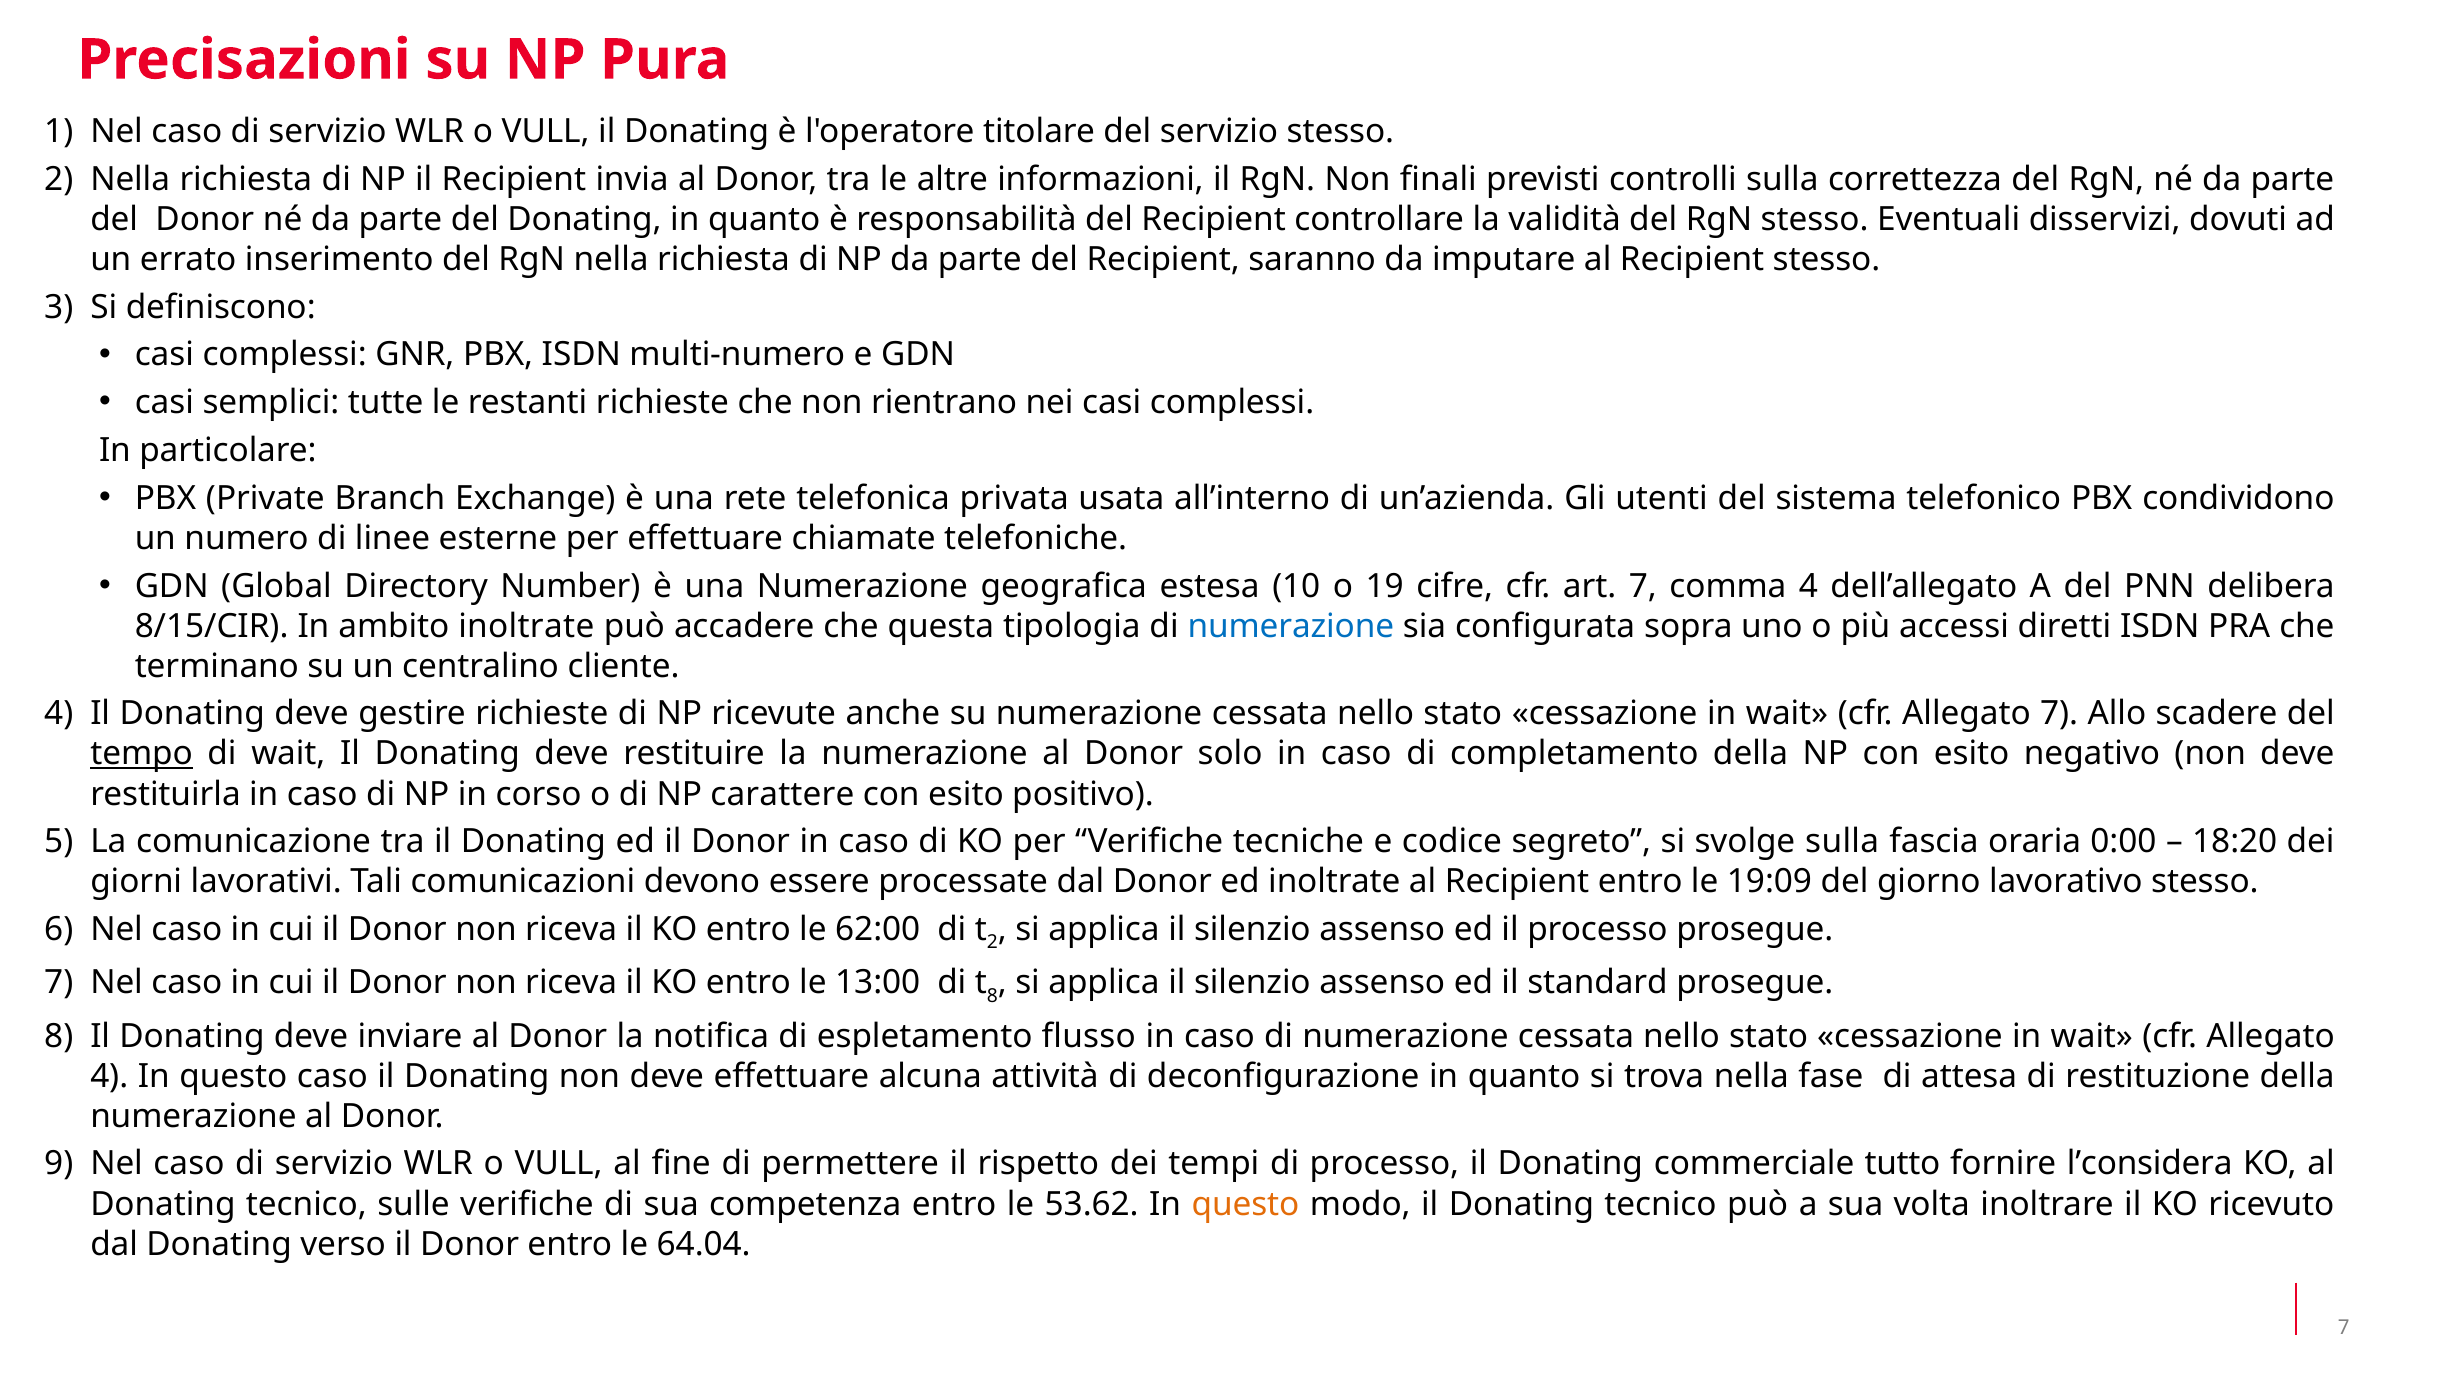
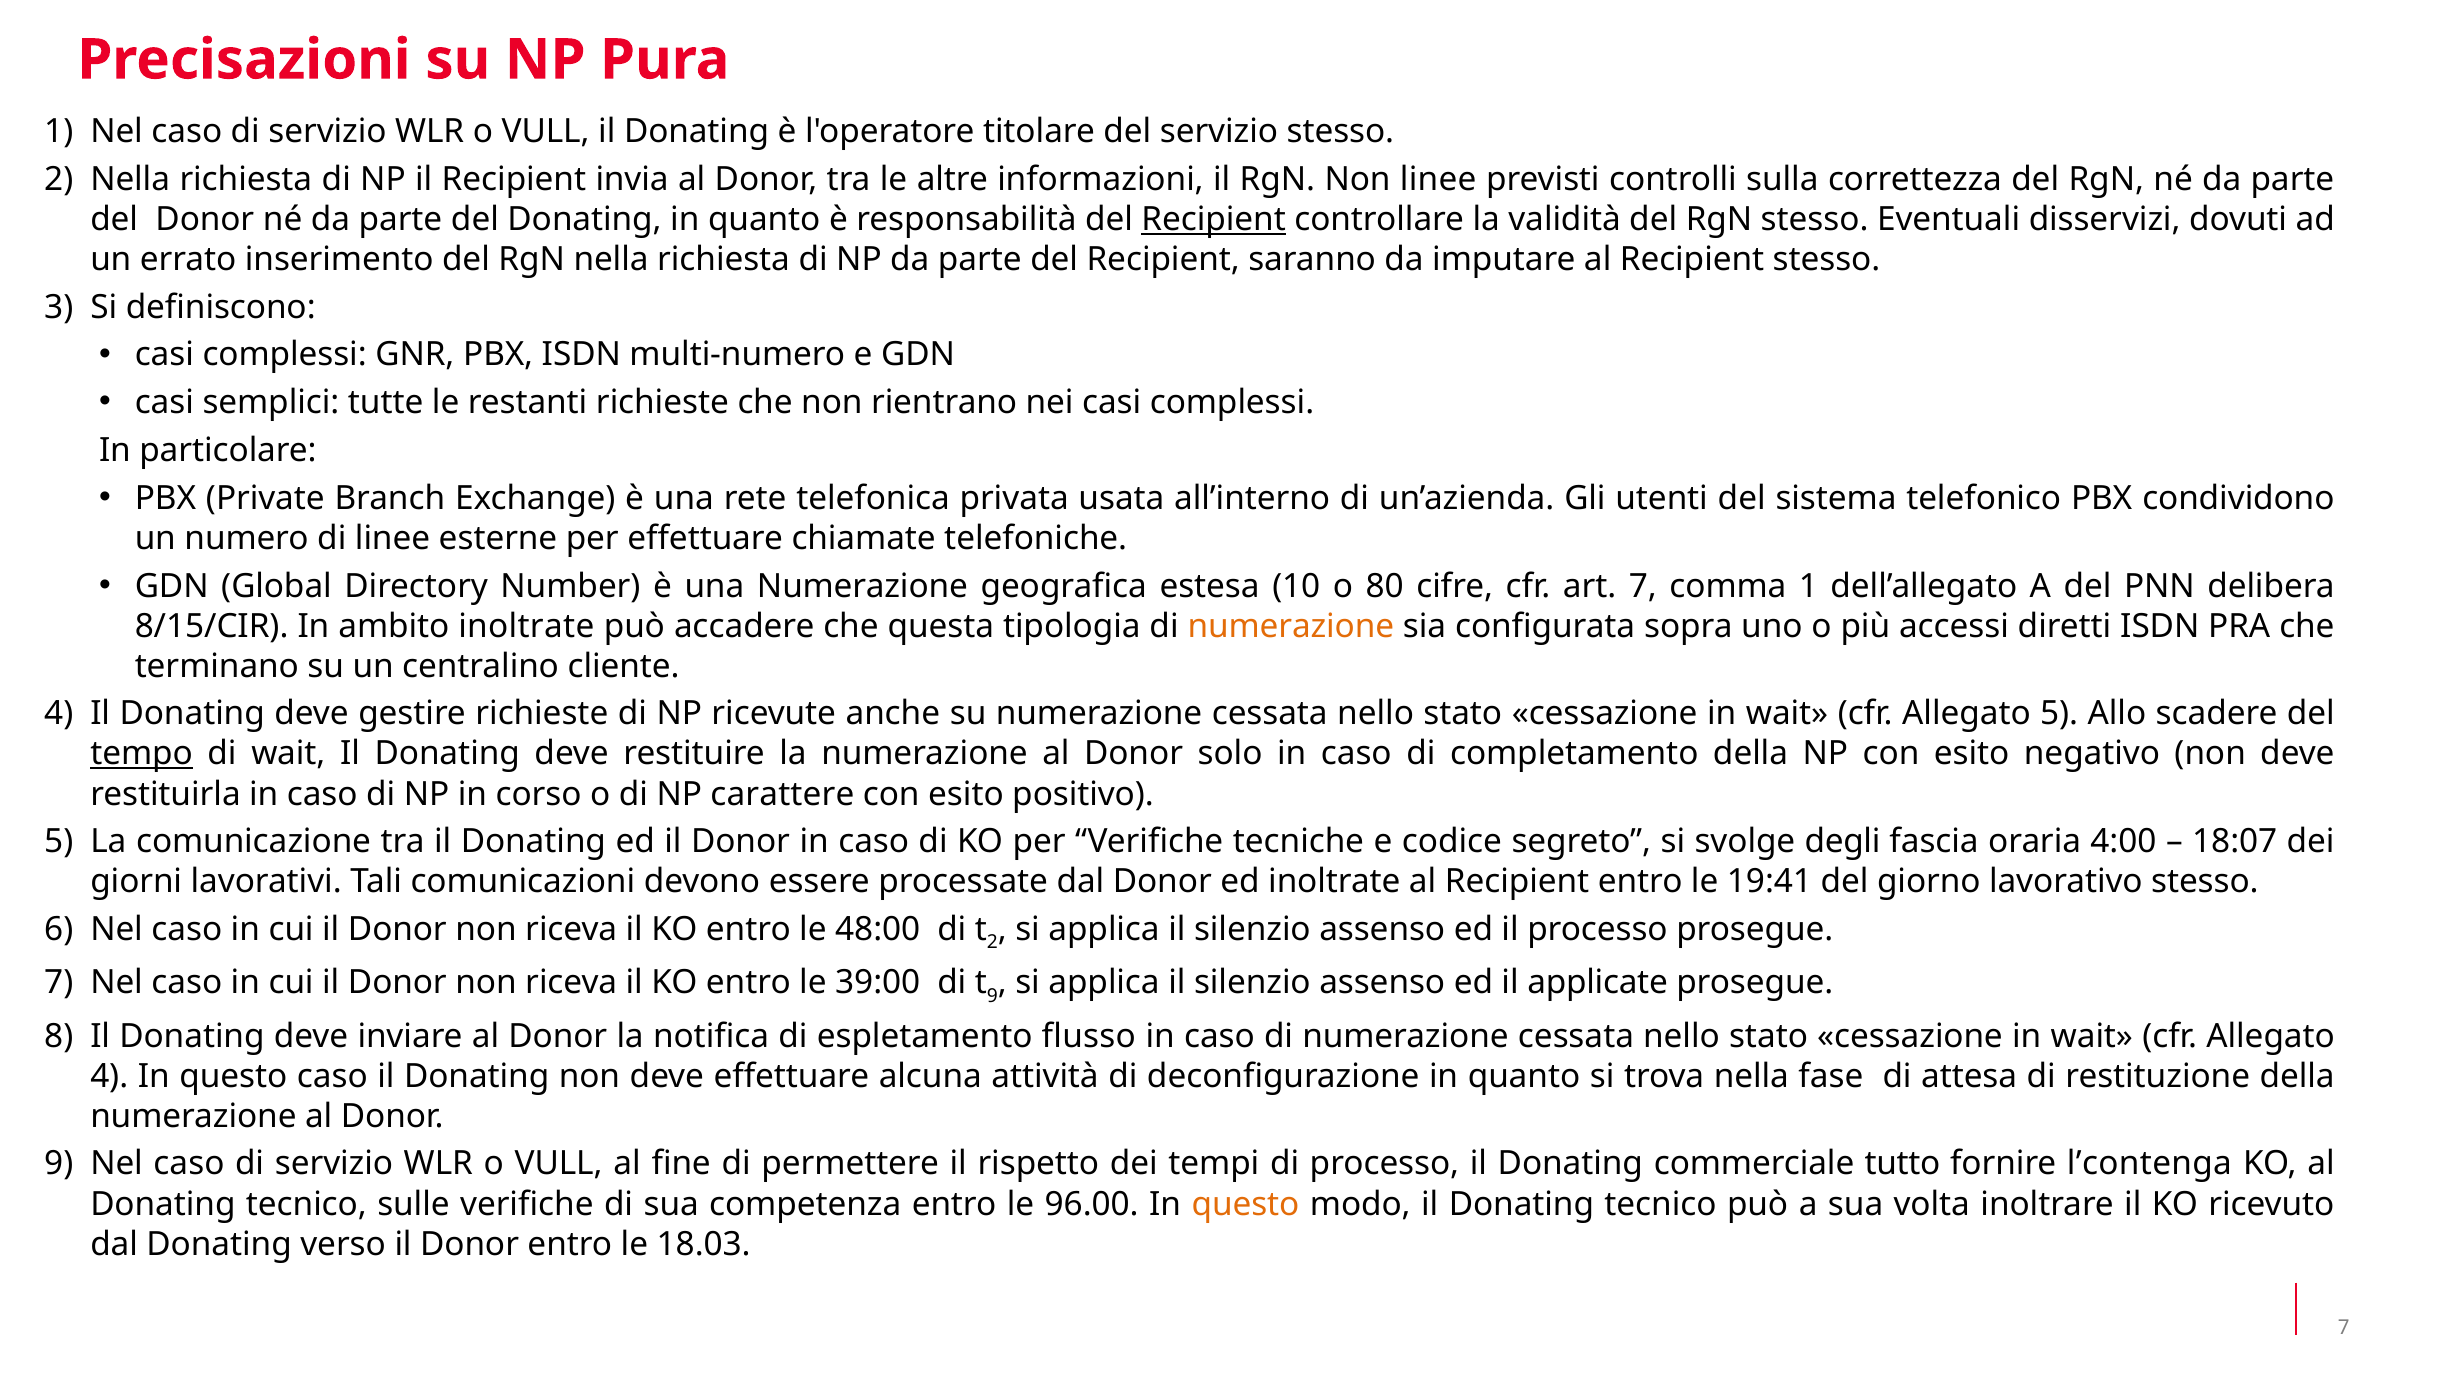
Non finali: finali -> linee (1438, 179)
Recipient underline: none -> present (1214, 219)
19: 19 -> 80 (1385, 586)
comma 4: 4 -> 1 (1808, 586)
numerazione colour: blue -> orange (1291, 626)
Allegato 7: 7 -> 5 (2059, 714)
svolge sulla: sulla -> degli (1843, 842)
0:00: 0:00 -> 4:00 (2123, 842)
18:20: 18:20 -> 18:07 (2235, 842)
19:09: 19:09 -> 19:41 (1769, 882)
62:00: 62:00 -> 48:00 (878, 930)
13:00: 13:00 -> 39:00 (878, 983)
8: 8 -> 9 (992, 996)
standard: standard -> applicate (1598, 983)
l’considera: l’considera -> l’contenga (2149, 1164)
53.62: 53.62 -> 96.00 (1092, 1204)
64.04: 64.04 -> 18.03 (704, 1244)
